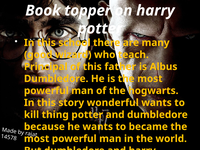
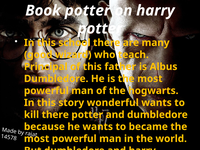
Book topper: topper -> potter (88, 11)
kill thing: thing -> there (55, 115)
